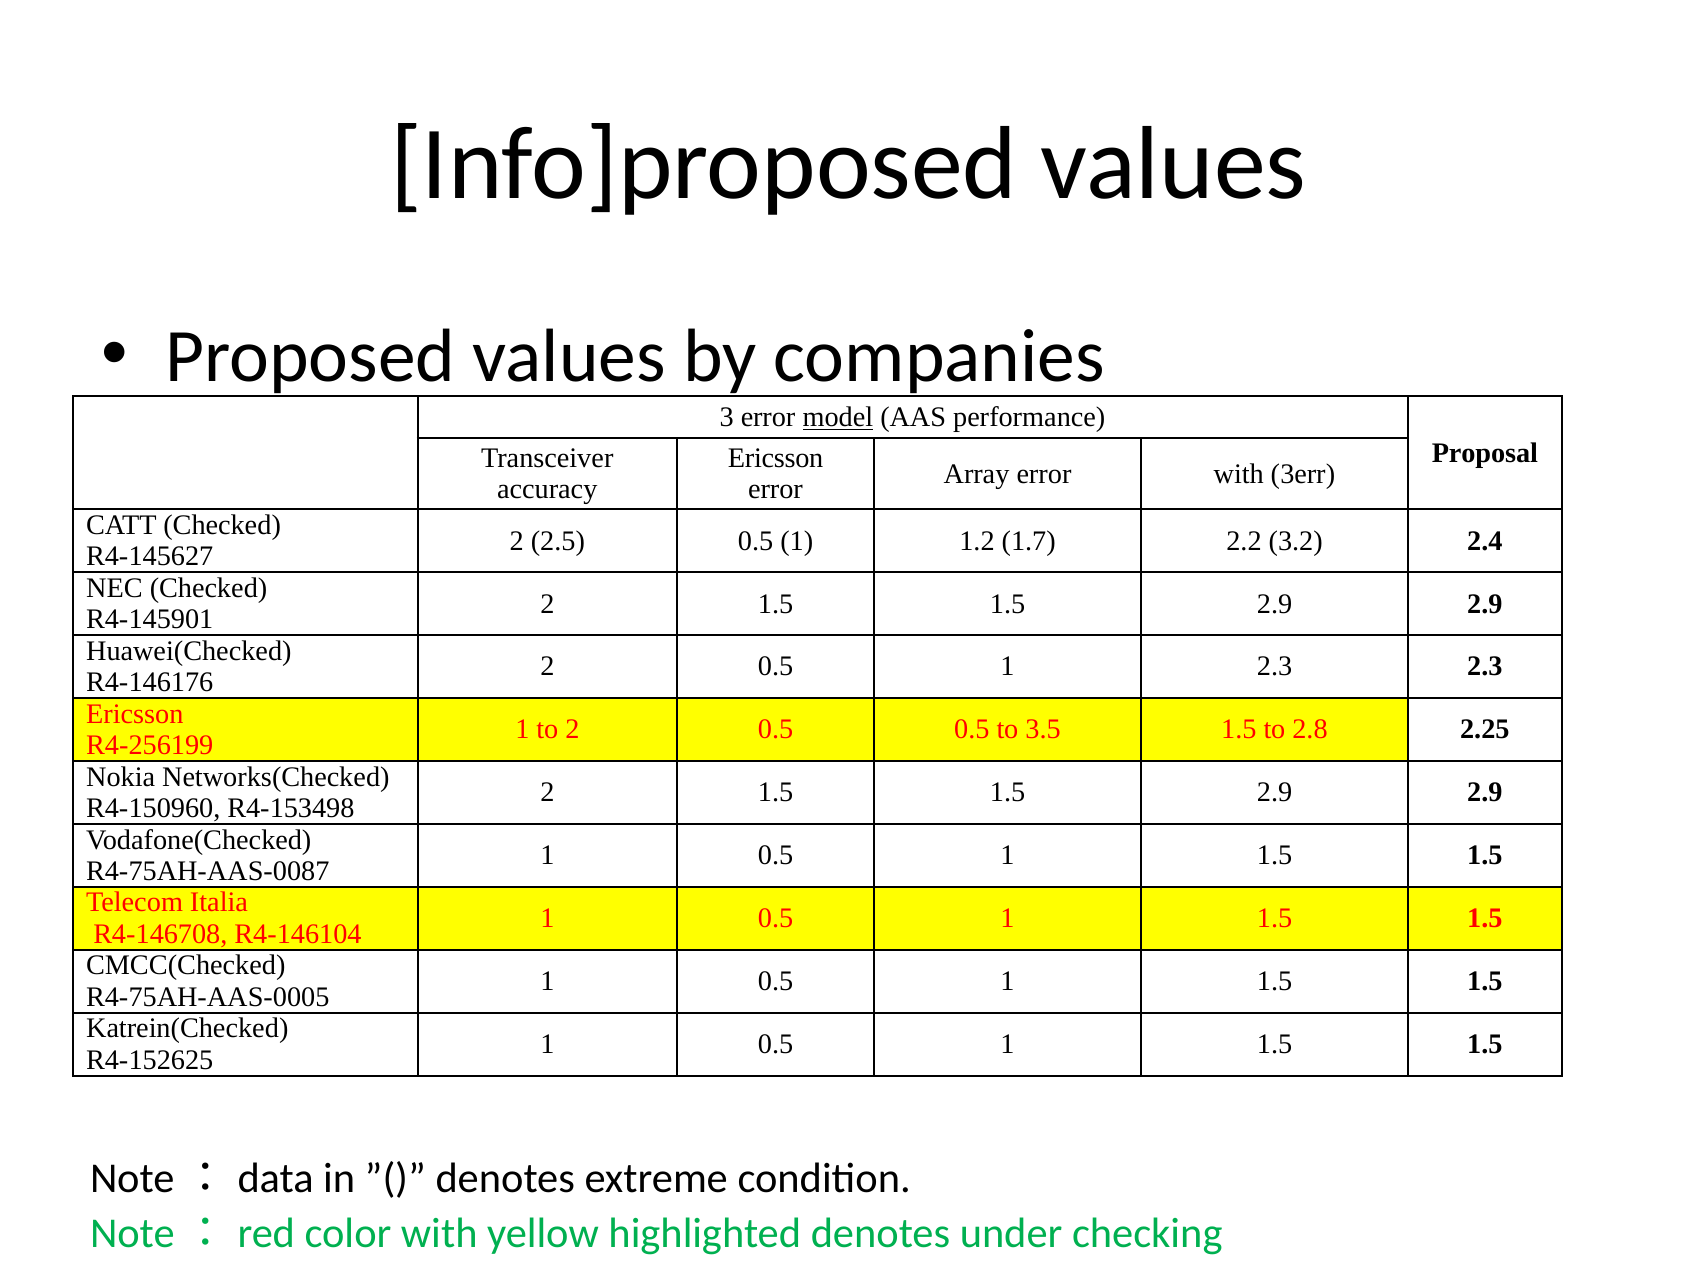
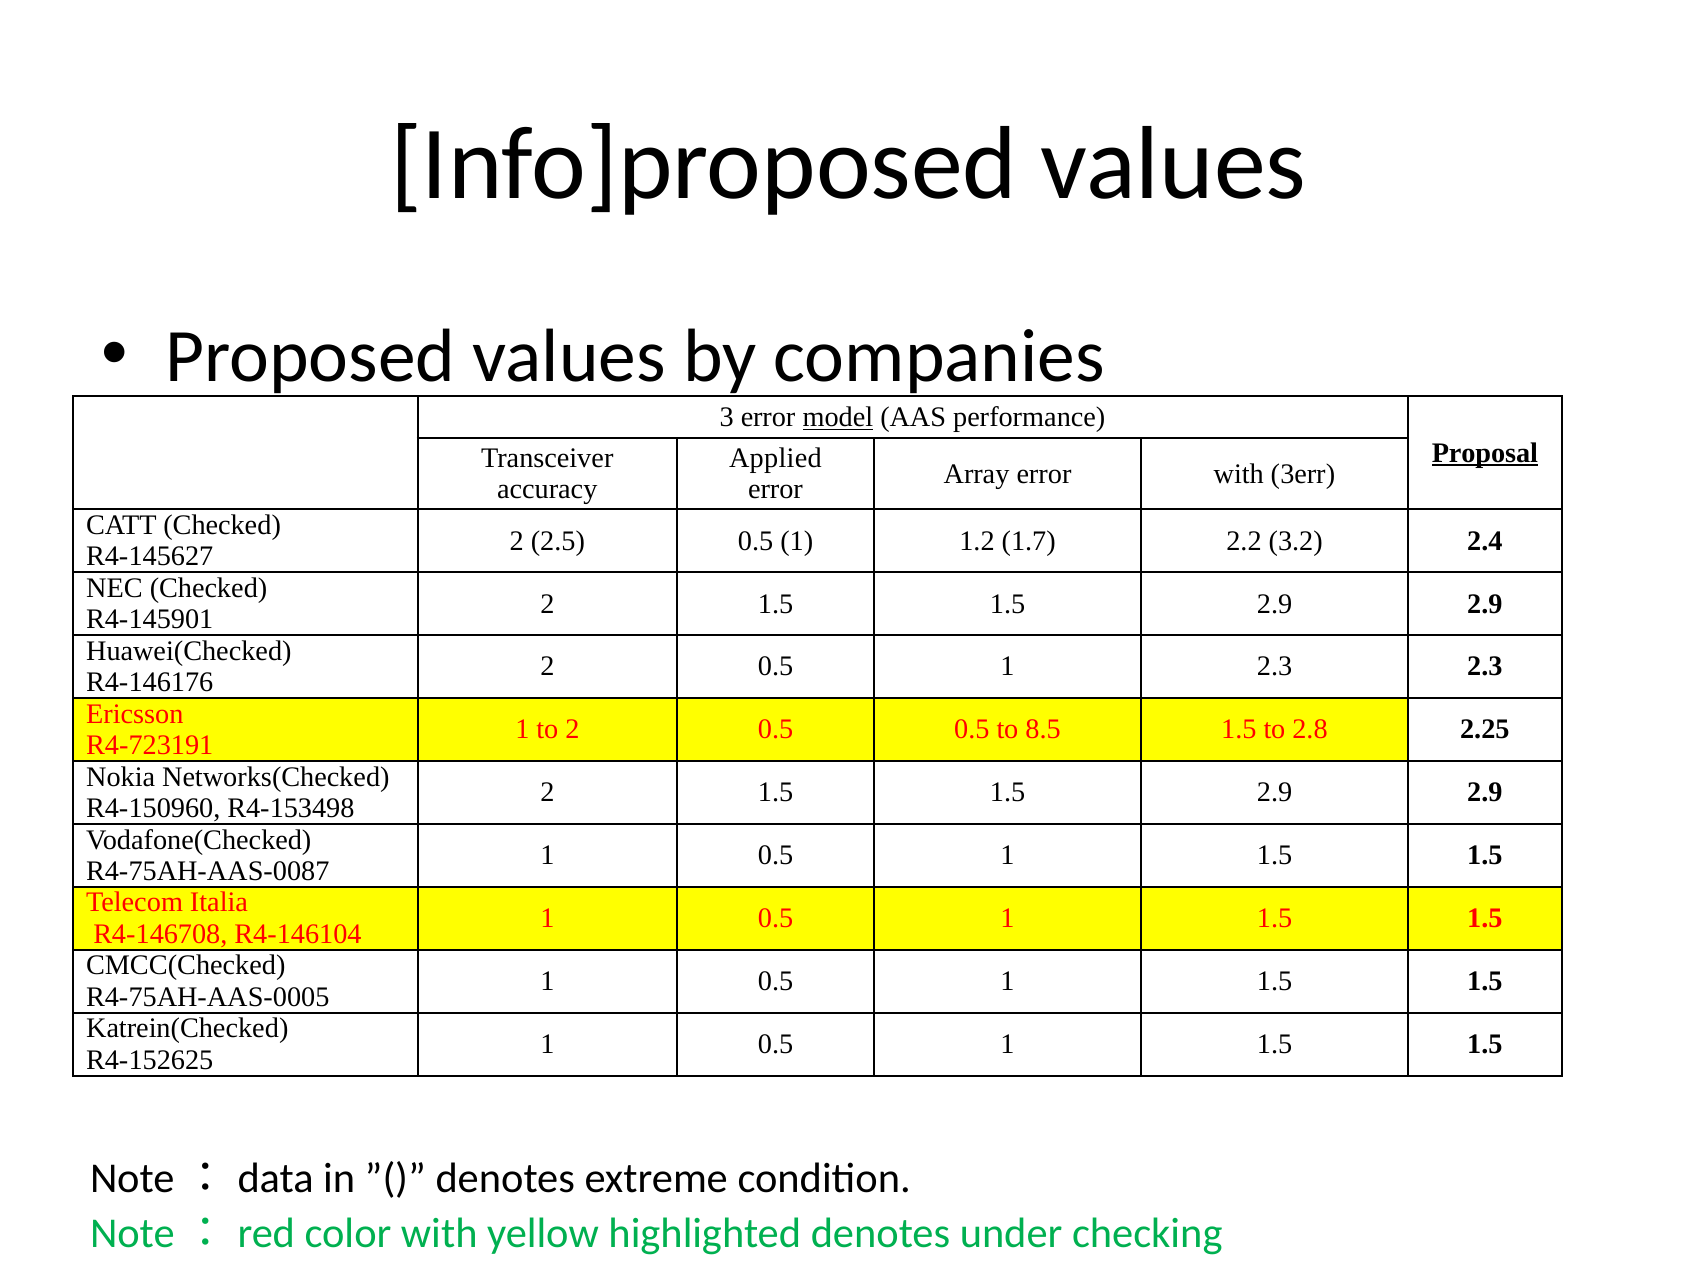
Proposal underline: none -> present (1485, 453)
Ericsson: Ericsson -> Applied (775, 458)
3.5: 3.5 -> 8.5 (1043, 729)
R4-256199: R4-256199 -> R4-723191 (150, 745)
